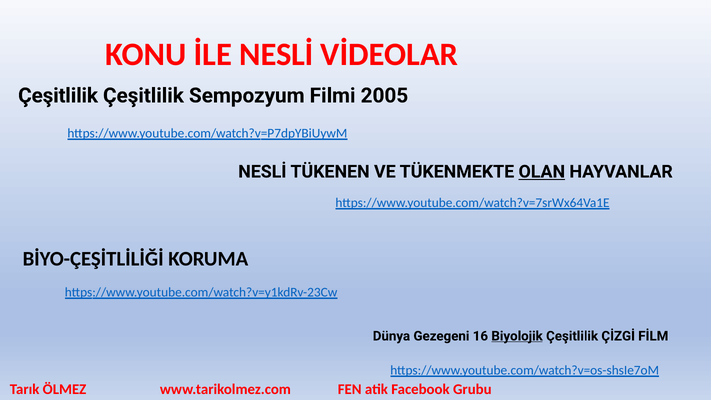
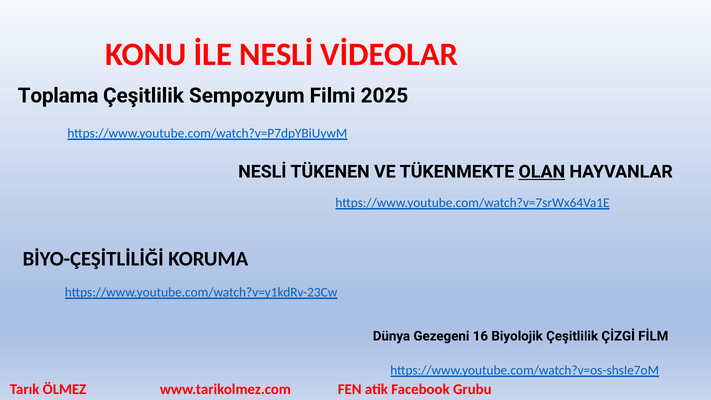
Çeşitlilik: Çeşitlilik -> Toplama (58, 96)
2005: 2005 -> 2025 (384, 96)
Biyolojik underline: present -> none (517, 336)
